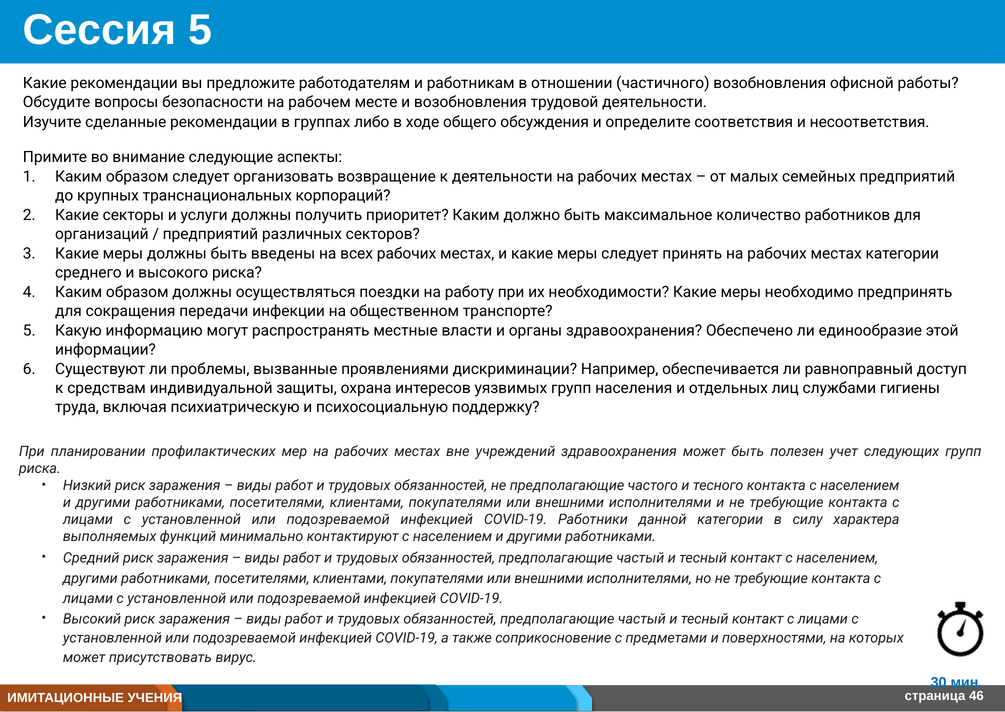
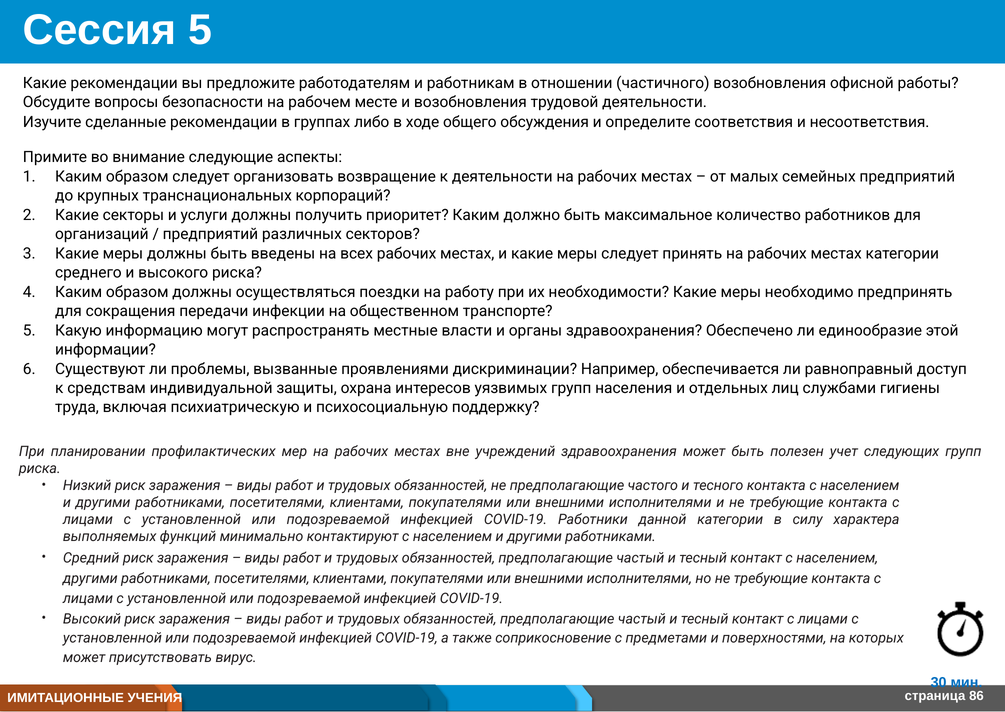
46: 46 -> 86 (976, 695)
